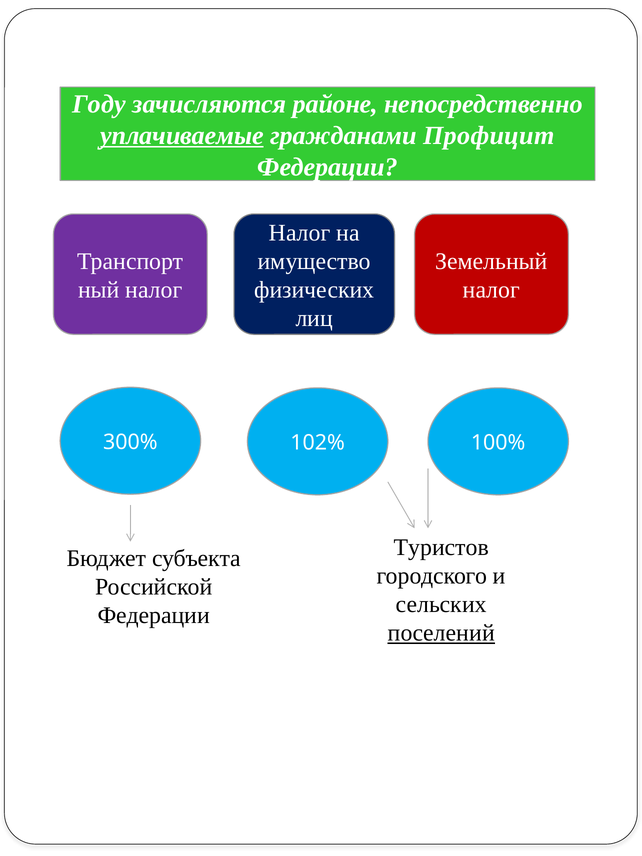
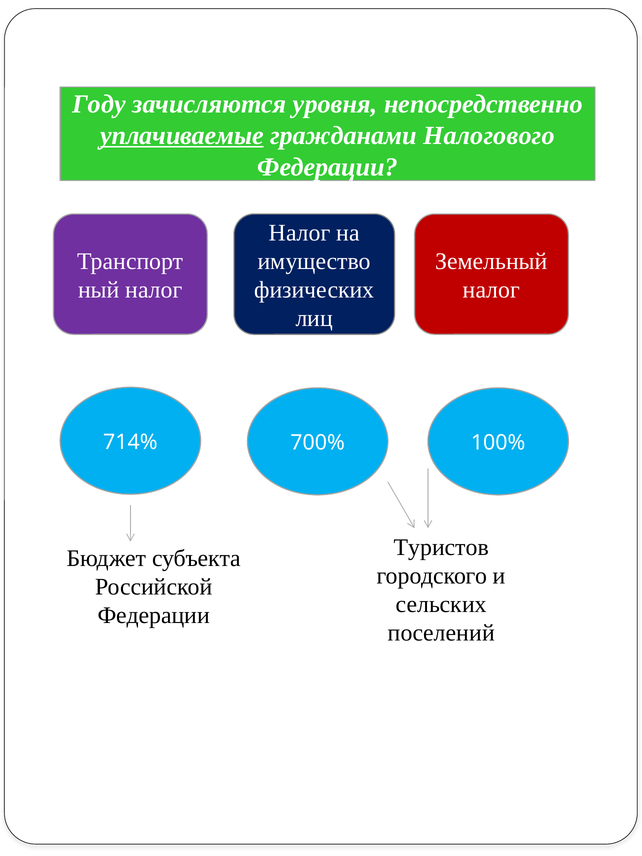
районе: районе -> уровня (335, 104)
Профицит: Профицит -> Налогового (489, 136)
300%: 300% -> 714% (130, 442)
102%: 102% -> 700% (318, 443)
поселений underline: present -> none (441, 633)
